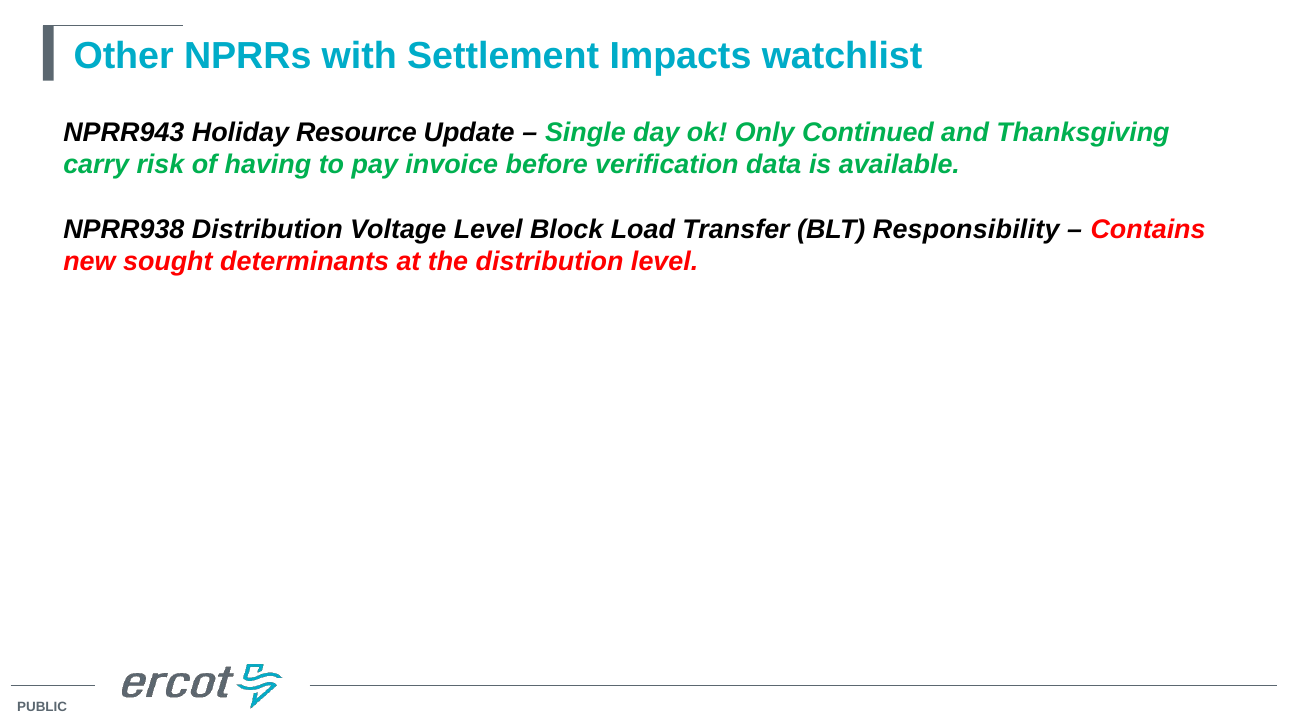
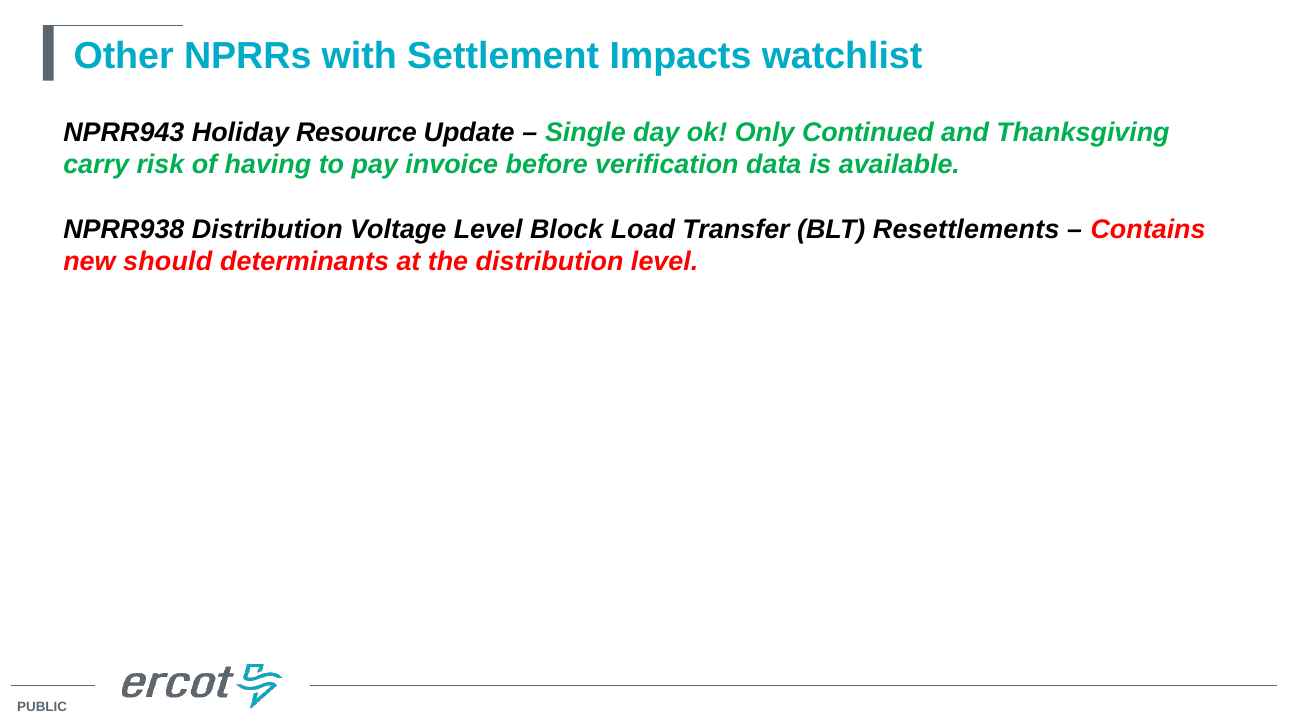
Responsibility: Responsibility -> Resettlements (966, 229)
sought: sought -> should (168, 261)
